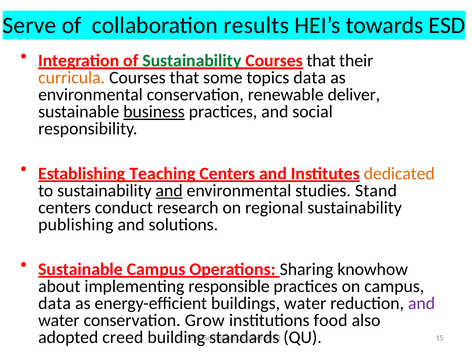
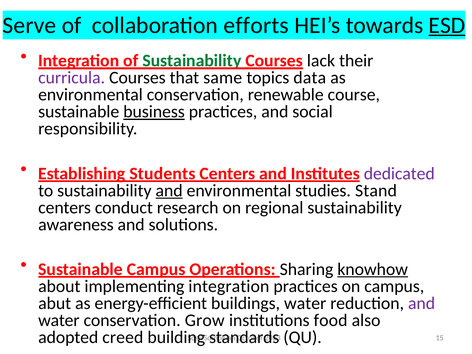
results: results -> efforts (256, 25)
ESD underline: none -> present (447, 25)
that: that -> lack (321, 61)
curricula colour: orange -> purple (72, 78)
some: some -> same (223, 78)
deliver: deliver -> course (354, 95)
Teaching: Teaching -> Students (162, 173)
dedicated colour: orange -> purple (399, 173)
publishing: publishing -> awareness (76, 225)
knowhow underline: none -> present (373, 269)
implementing responsible: responsible -> integration (229, 286)
data: data -> abut (55, 303)
